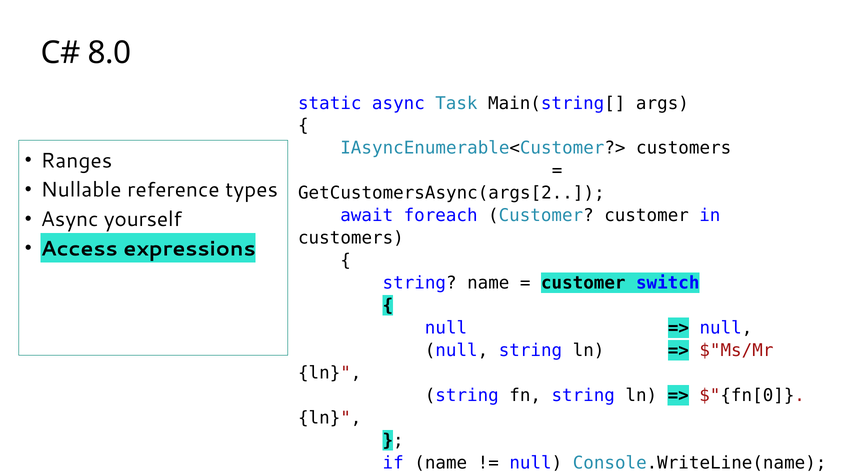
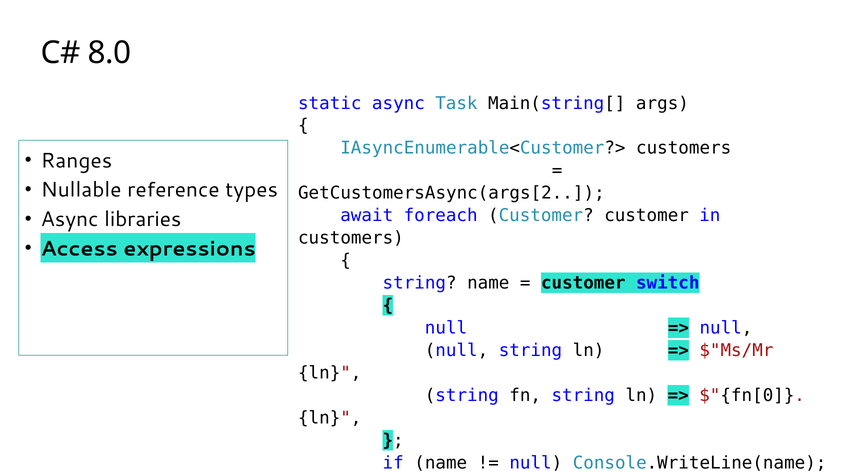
yourself: yourself -> libraries (143, 219)
